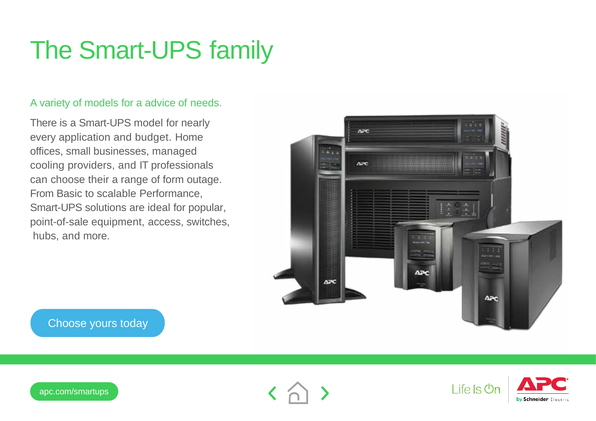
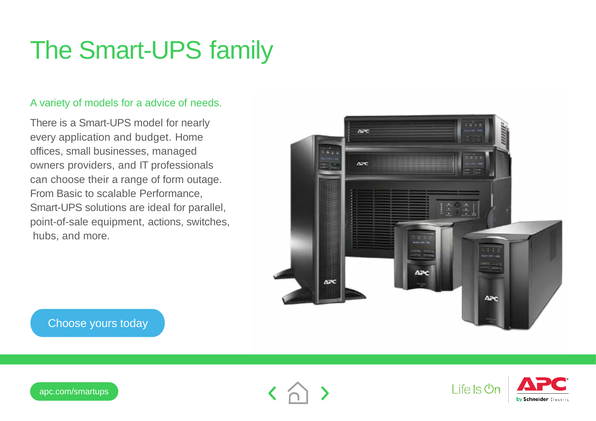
cooling: cooling -> owners (47, 166)
popular: popular -> parallel (207, 208)
access: access -> actions (166, 222)
